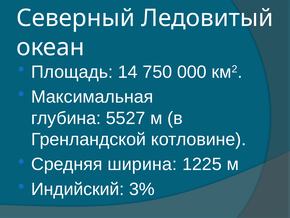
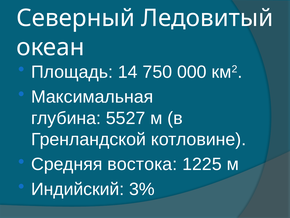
ширина: ширина -> востока (142, 164)
